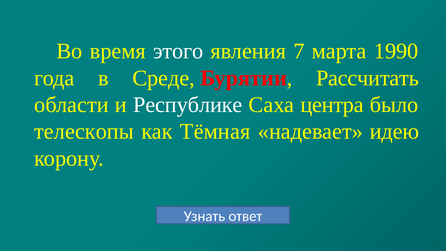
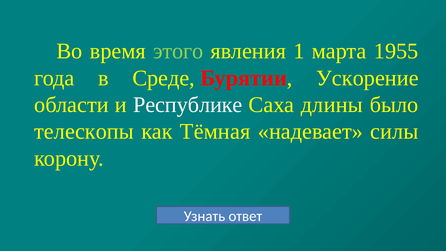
этого colour: white -> light green (178, 51)
7: 7 -> 1 (299, 51)
1990: 1990 -> 1955 (396, 51)
Рассчитать: Рассчитать -> Ускорение (367, 78)
центра: центра -> длины (332, 105)
идею: идею -> силы (394, 132)
